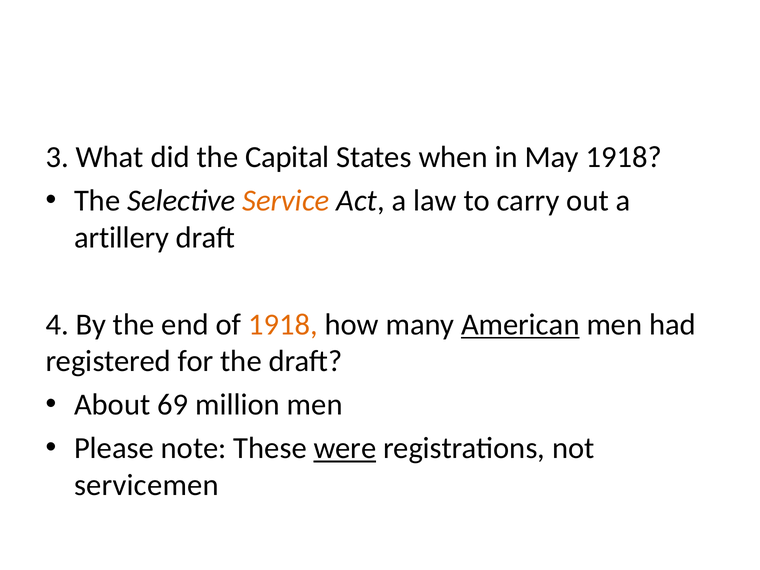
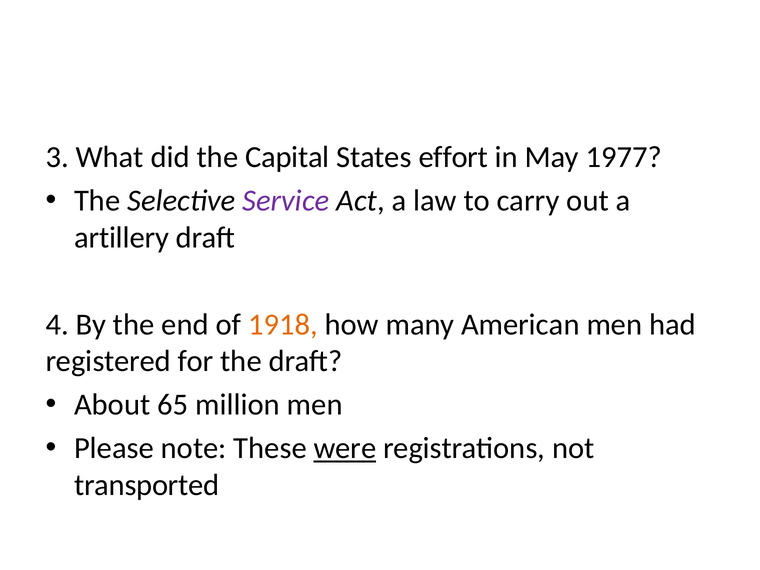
when: when -> effort (453, 157)
May 1918: 1918 -> 1977 (624, 157)
Service colour: orange -> purple (286, 201)
American underline: present -> none (520, 325)
69: 69 -> 65 (173, 405)
servicemen: servicemen -> transported (147, 485)
